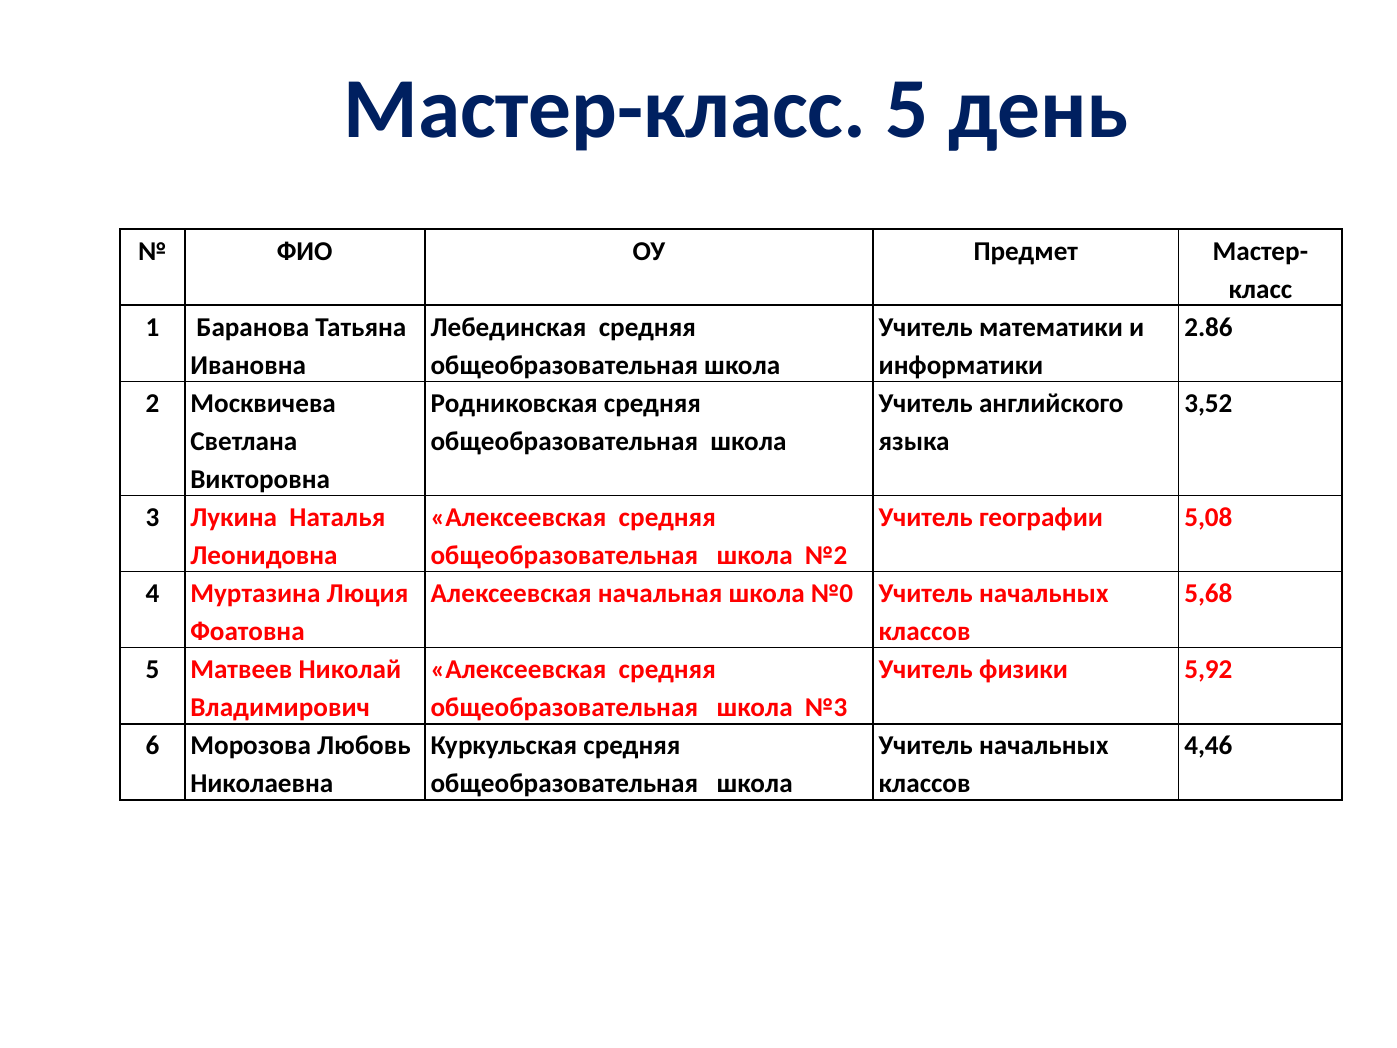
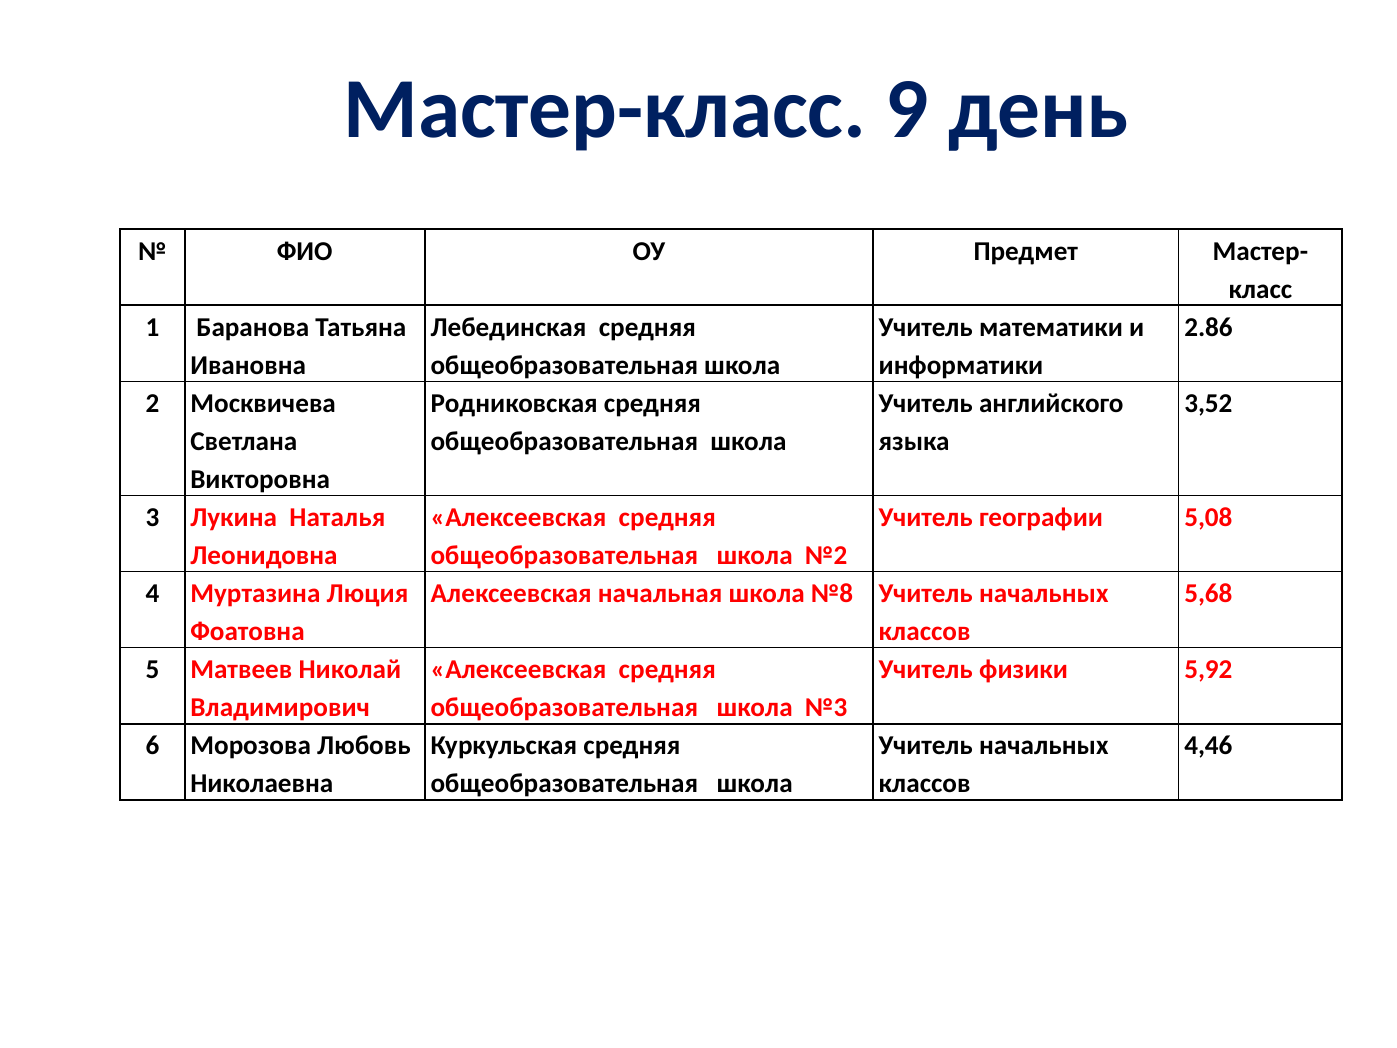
Мастер-класс 5: 5 -> 9 (907, 110)
№0: №0 -> №8 (832, 593)
